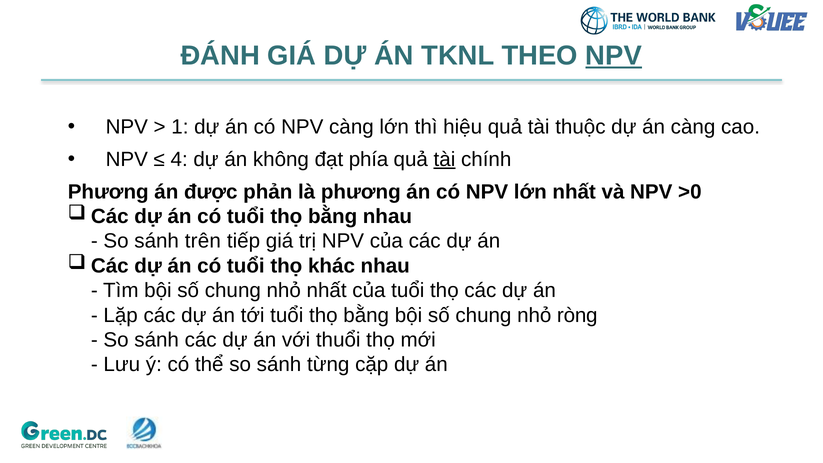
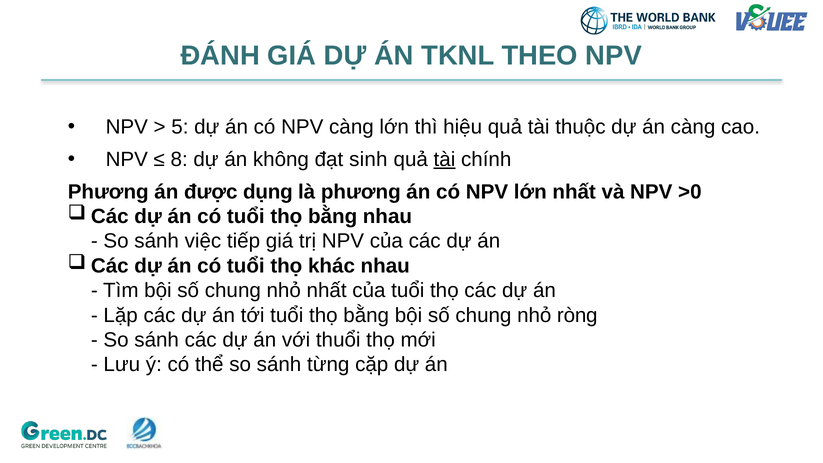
NPV underline: present -> none (614, 56)
1: 1 -> 5 (180, 127)
4: 4 -> 8 (179, 159)
phía: phía -> sinh (368, 159)
phản: phản -> dụng (268, 192)
trên: trên -> việc (203, 241)
